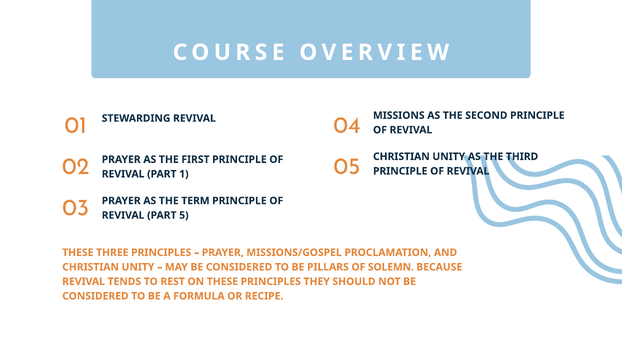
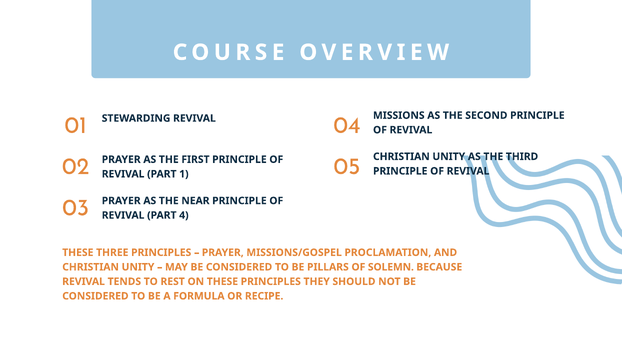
TERM: TERM -> NEAR (195, 201)
5: 5 -> 4 (184, 215)
